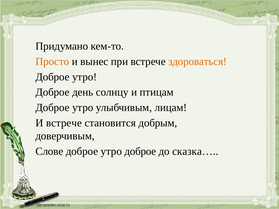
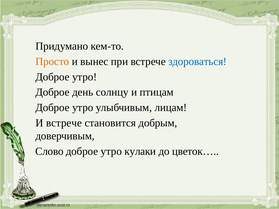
здороваться colour: orange -> blue (198, 62)
Слове: Слове -> Слово (49, 151)
доброе: доброе -> кулаки (140, 151)
сказка…: сказка… -> цветок… (195, 151)
